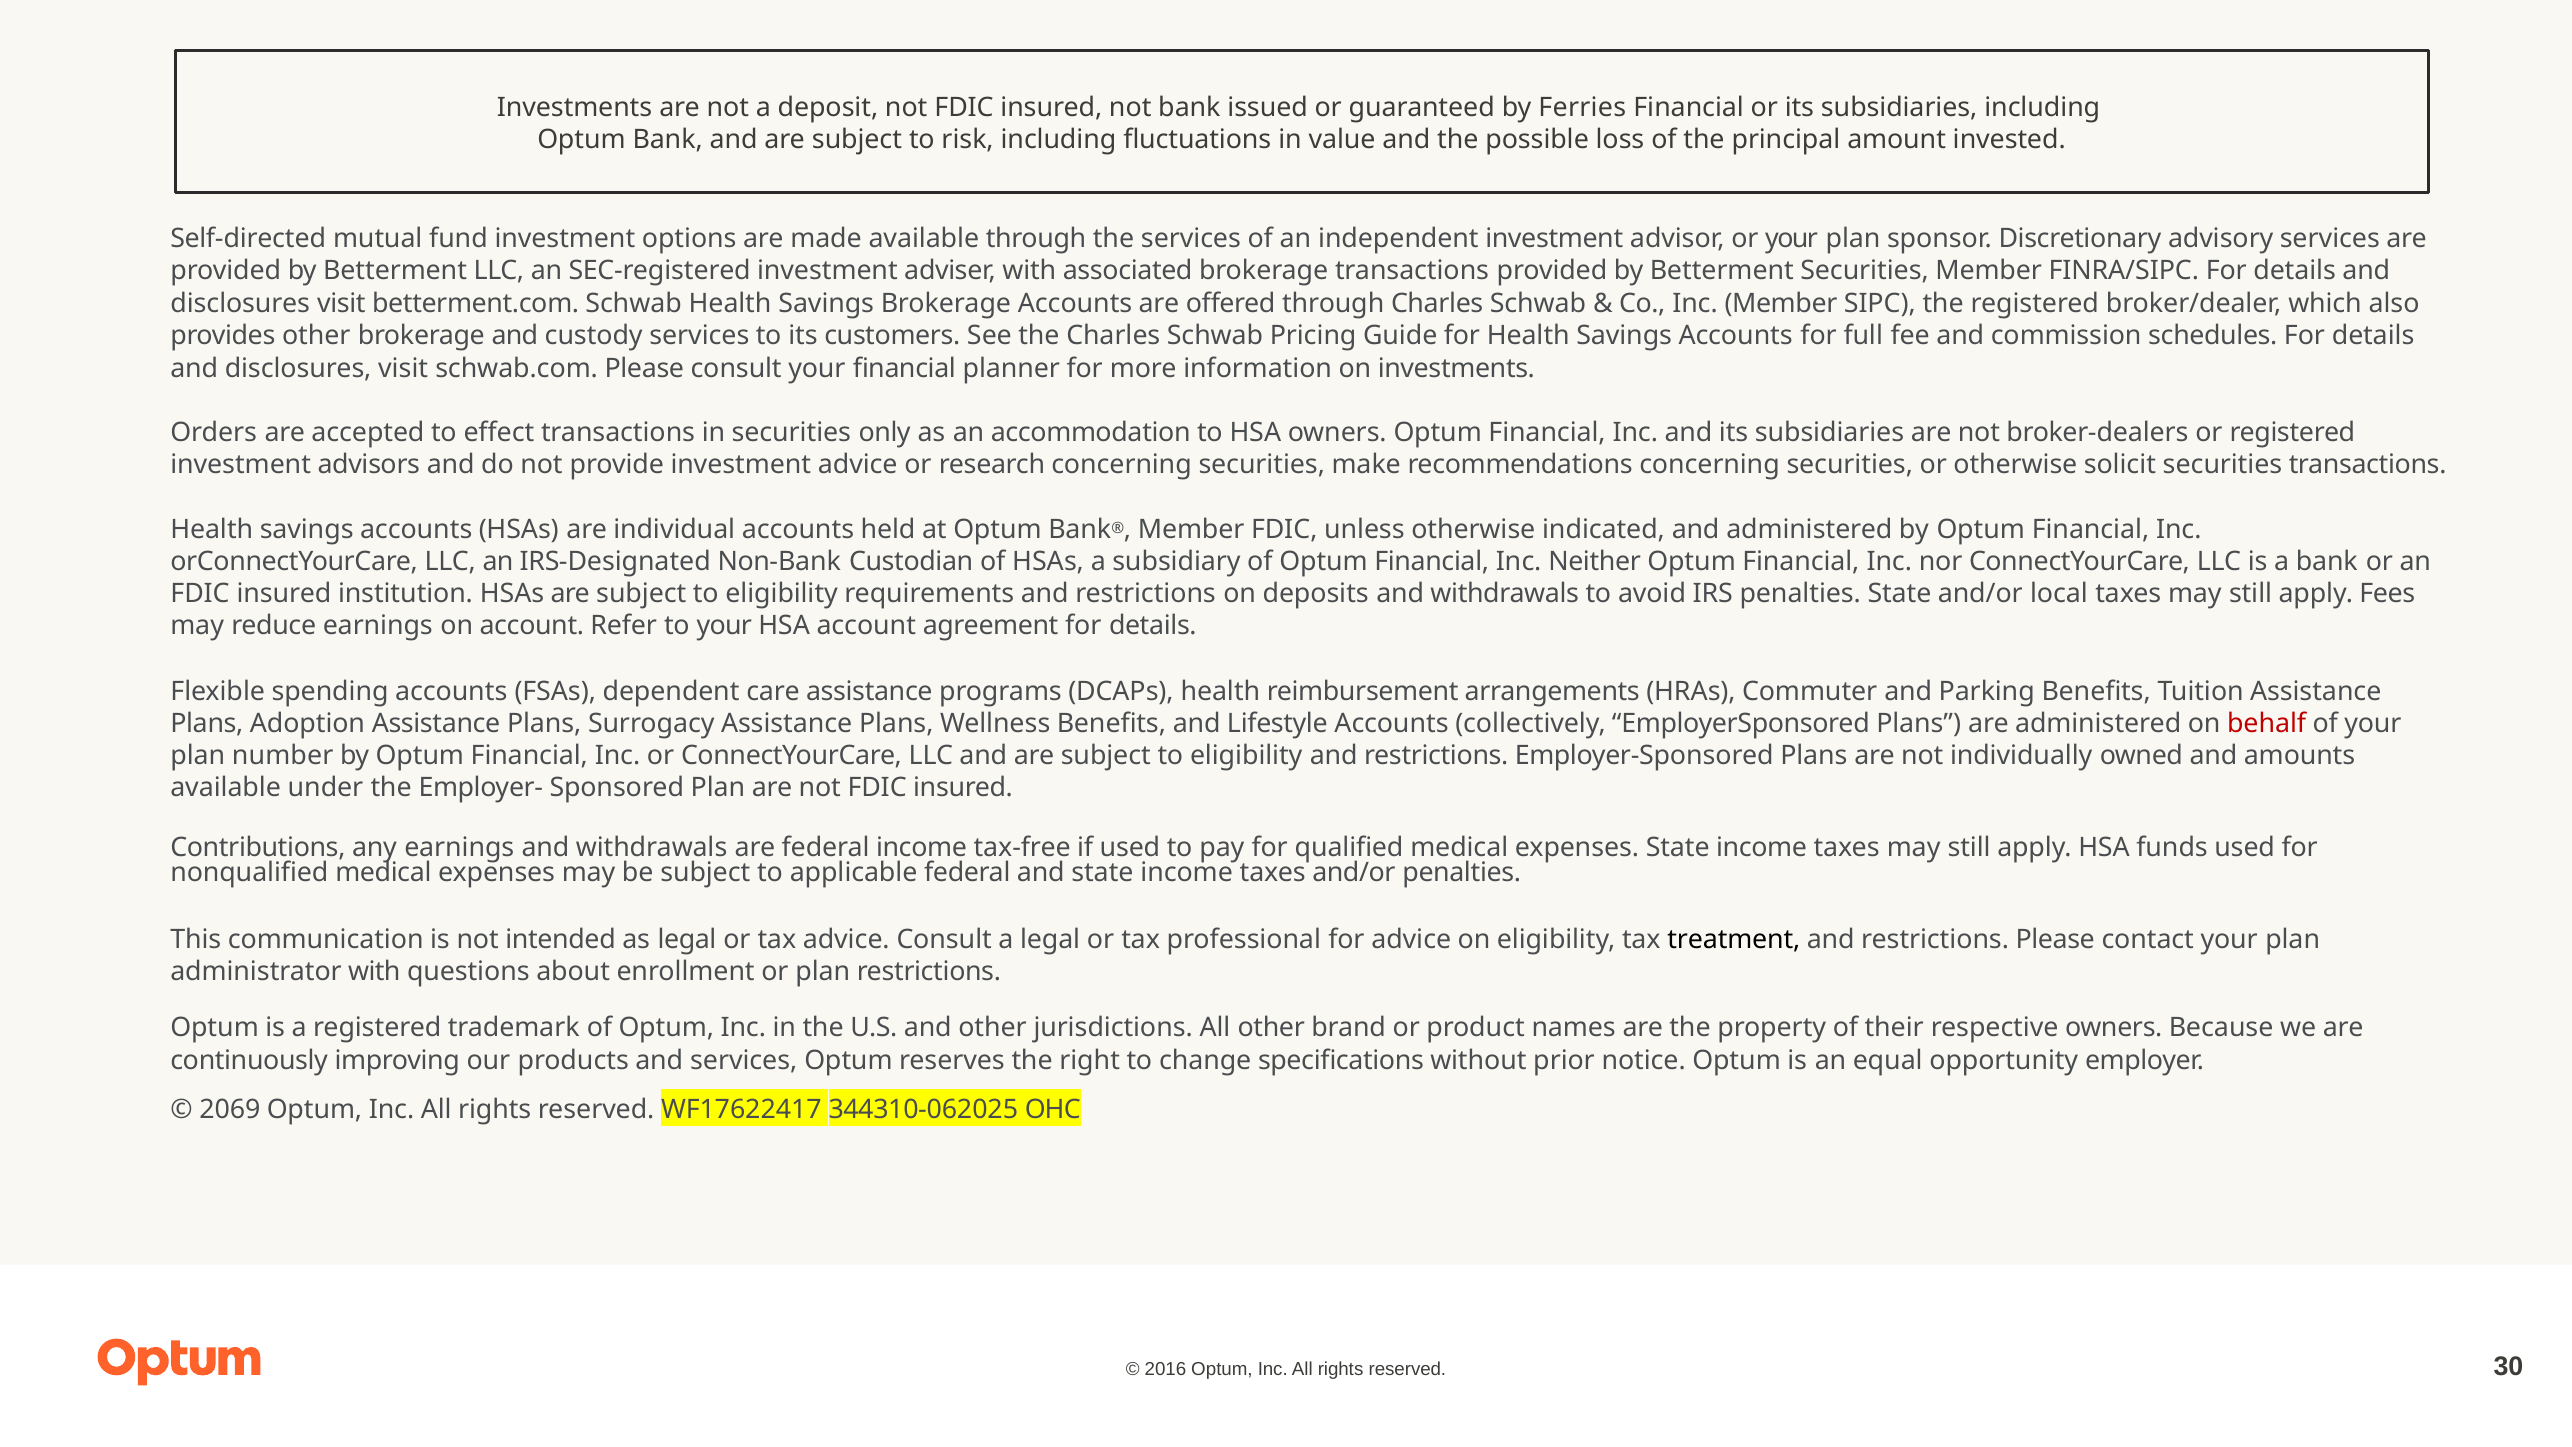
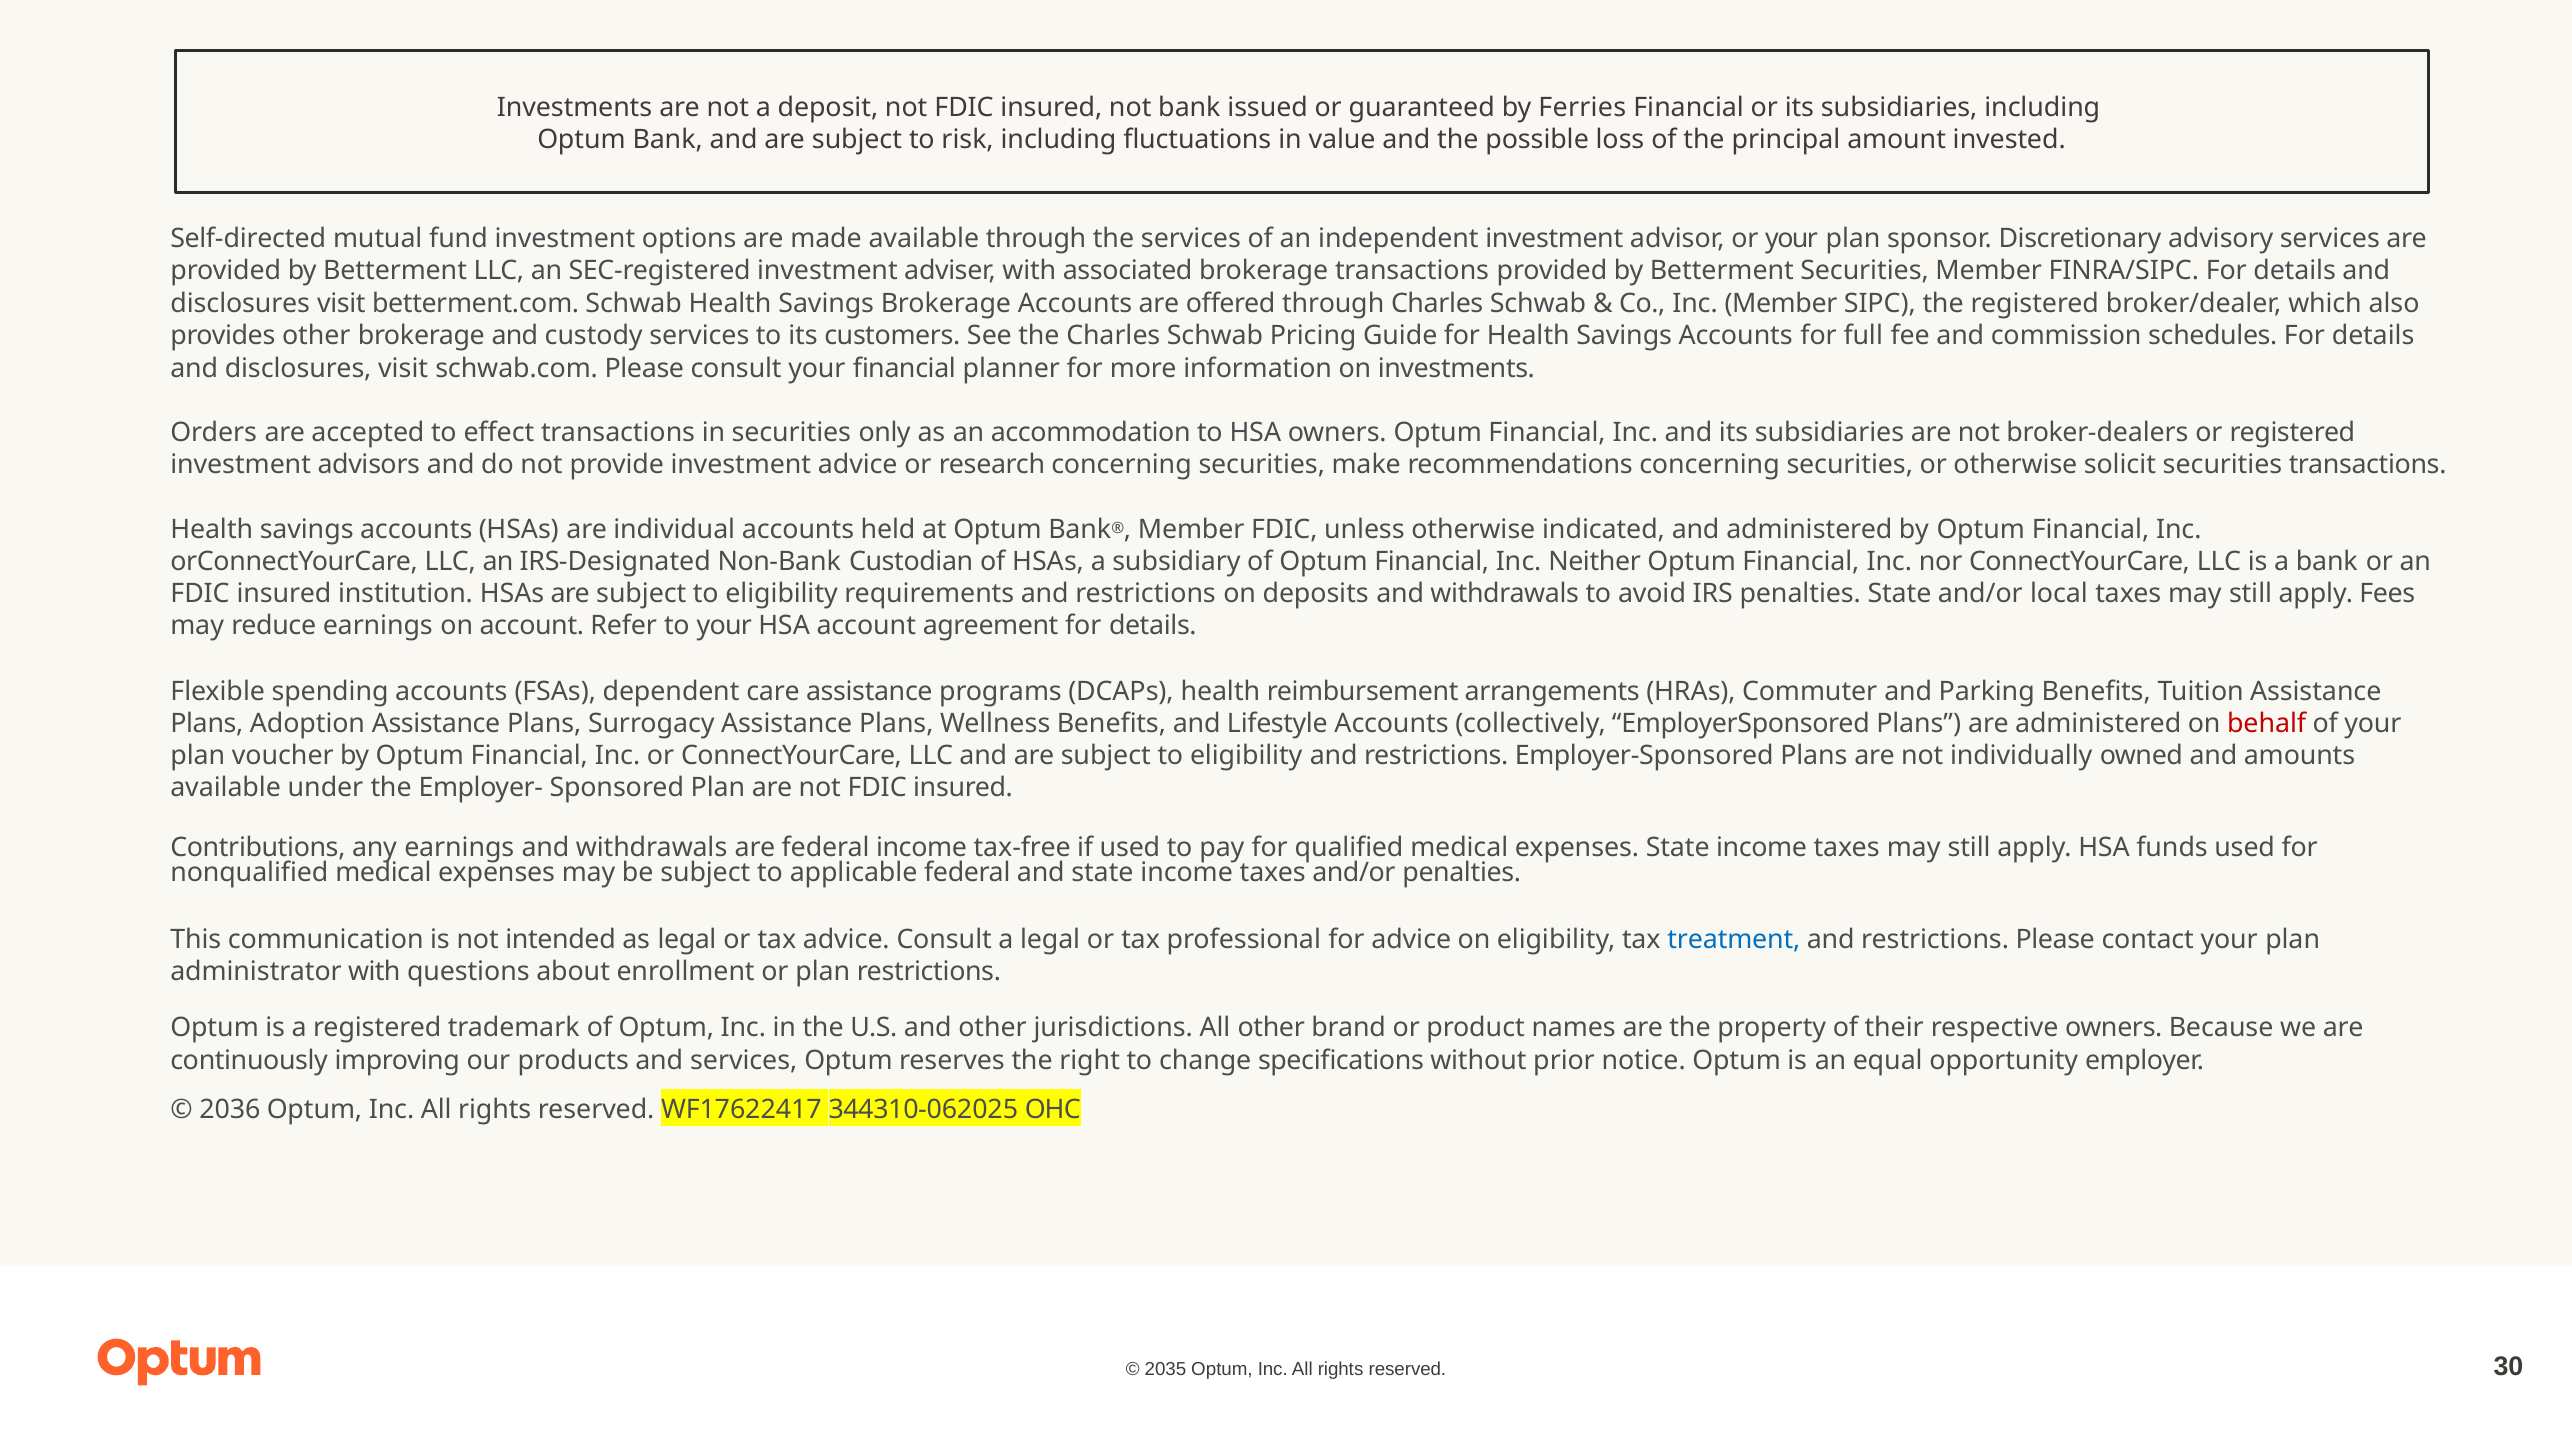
number: number -> voucher (283, 756)
treatment colour: black -> blue (1734, 939)
2069: 2069 -> 2036 (230, 1109)
2016: 2016 -> 2035 (1165, 1369)
